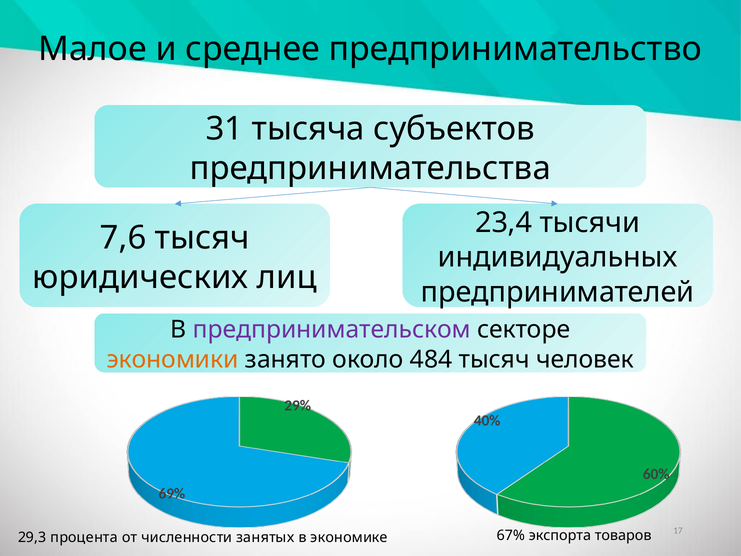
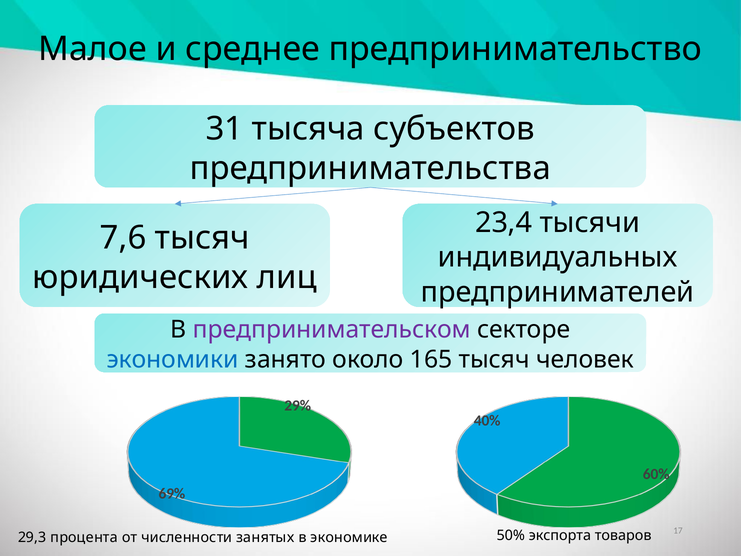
экономики colour: orange -> blue (173, 359)
484: 484 -> 165 (431, 359)
67%: 67% -> 50% (511, 535)
